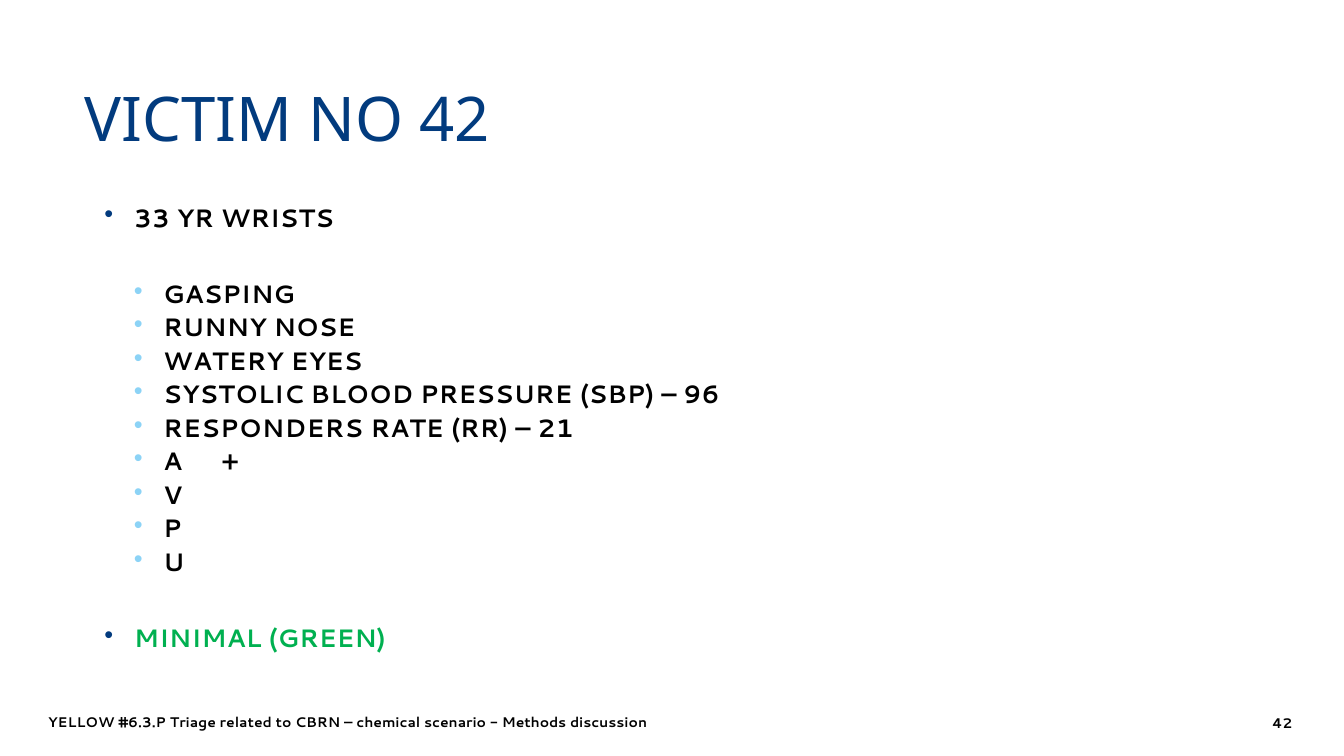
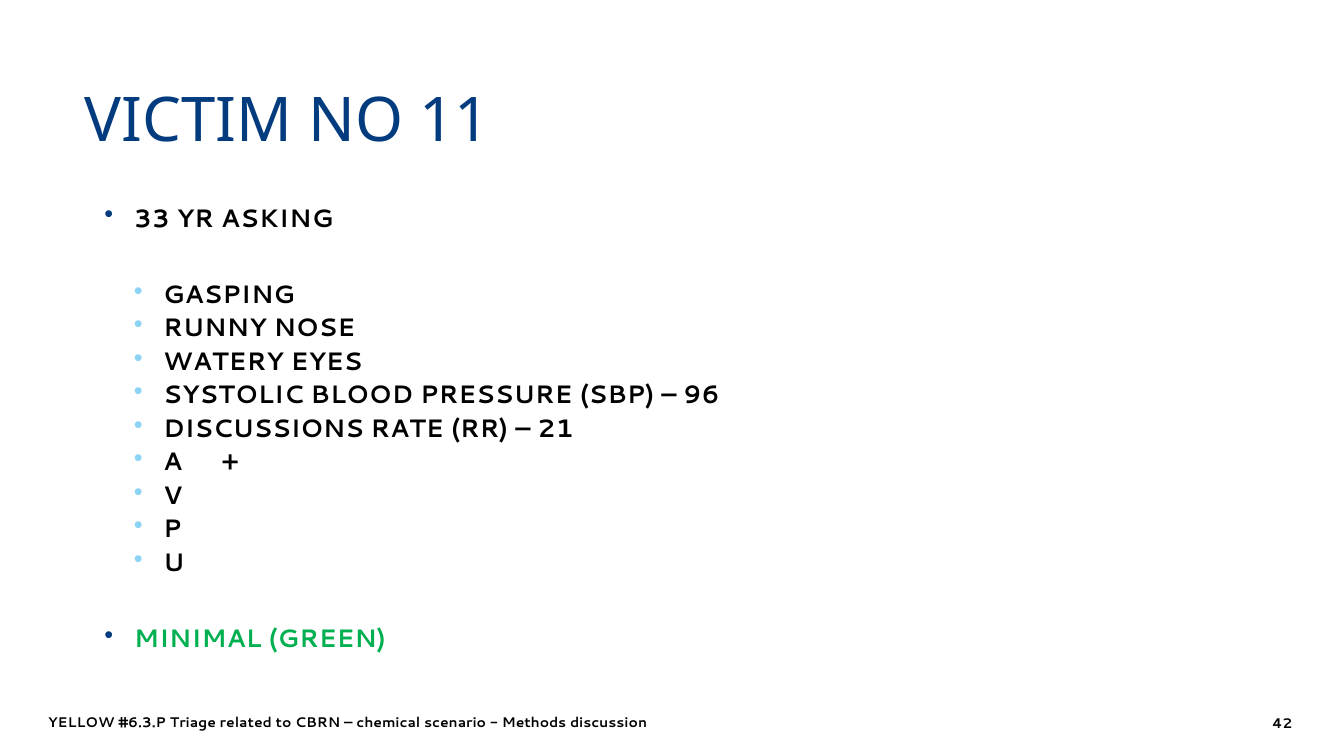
NO 42: 42 -> 11 (454, 121)
WRISTS: WRISTS -> ASKING (277, 219)
RESPONDERS: RESPONDERS -> DISCUSSIONS (263, 429)
